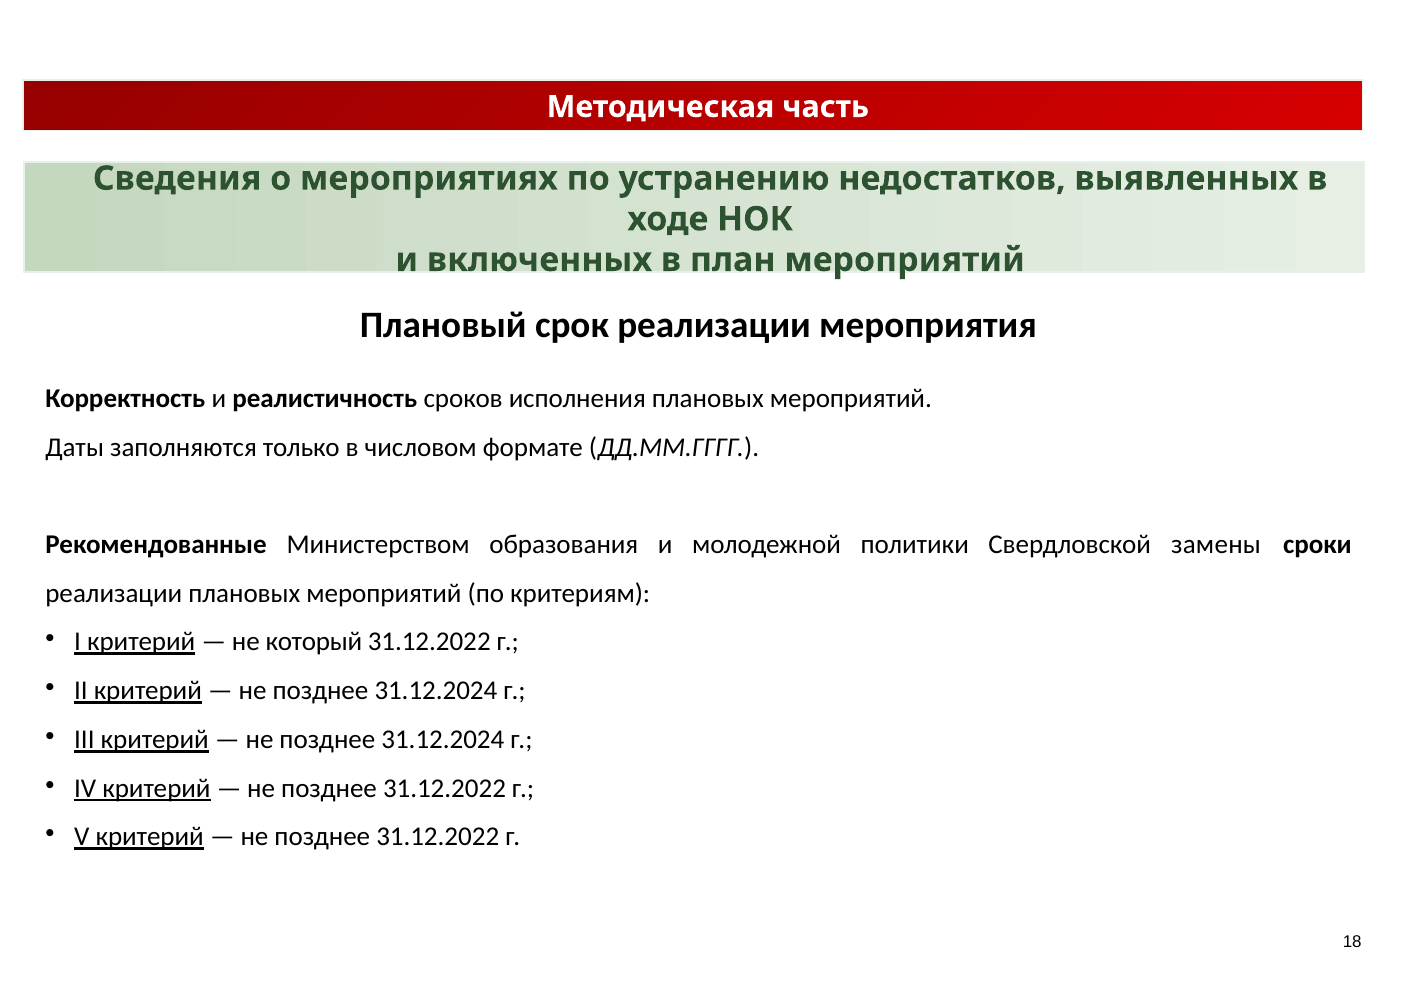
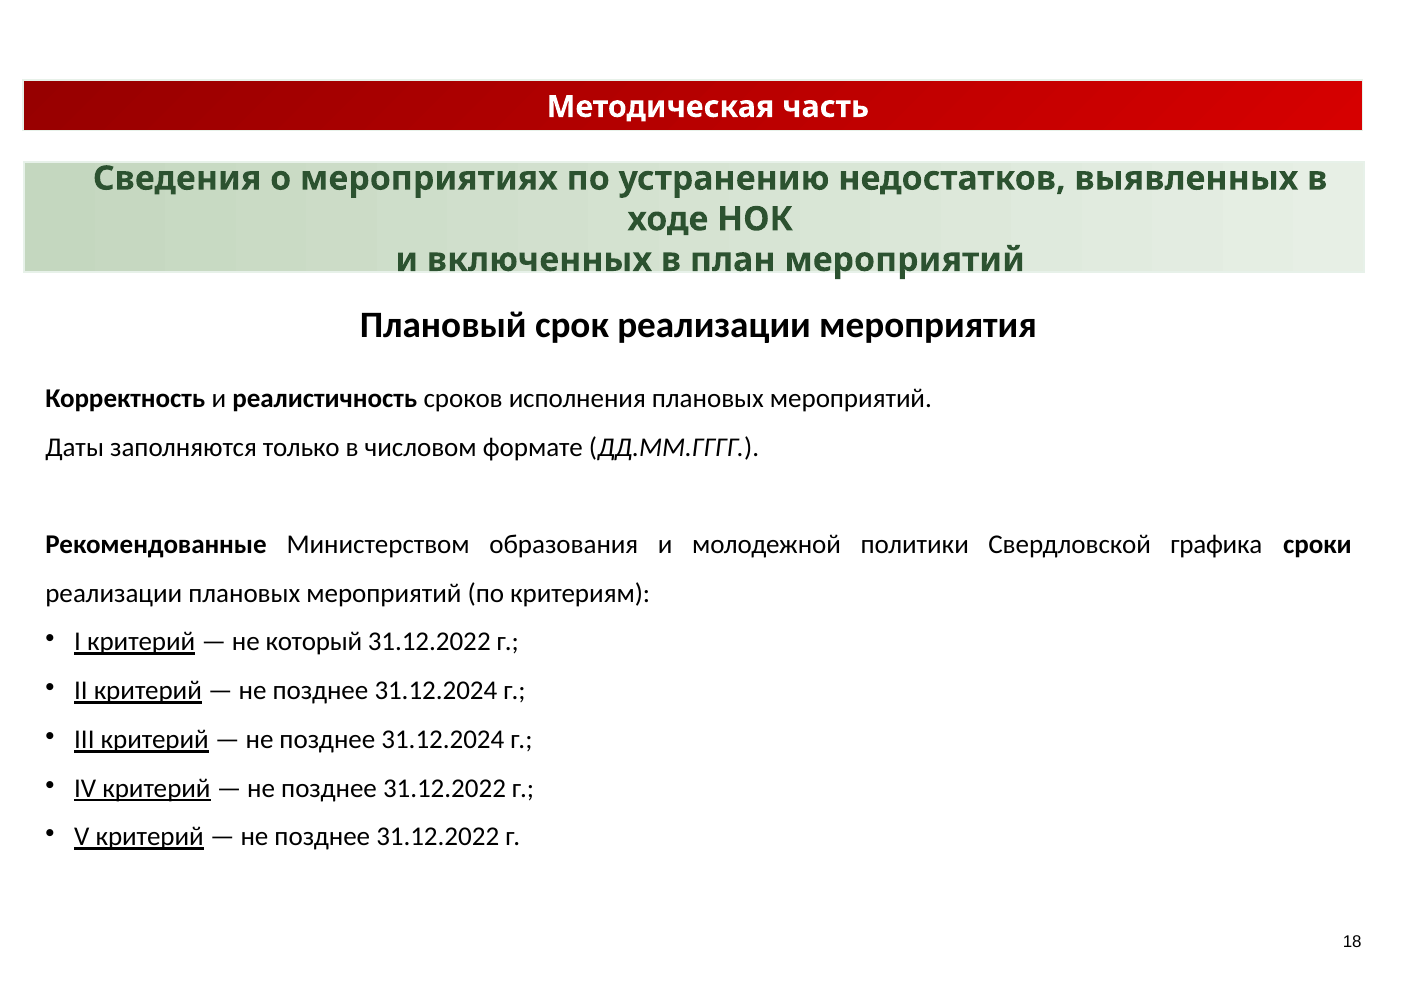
замены: замены -> графика (1216, 544)
